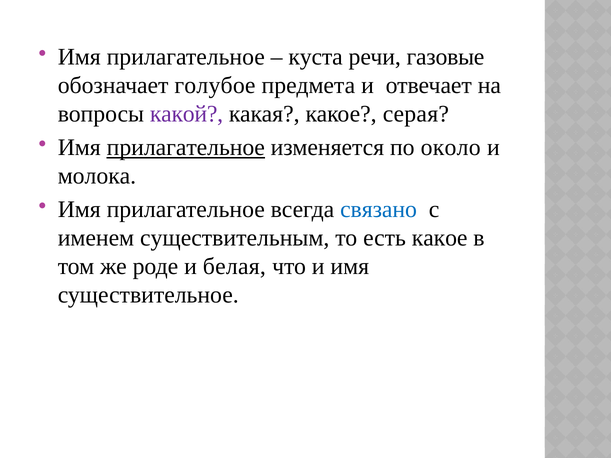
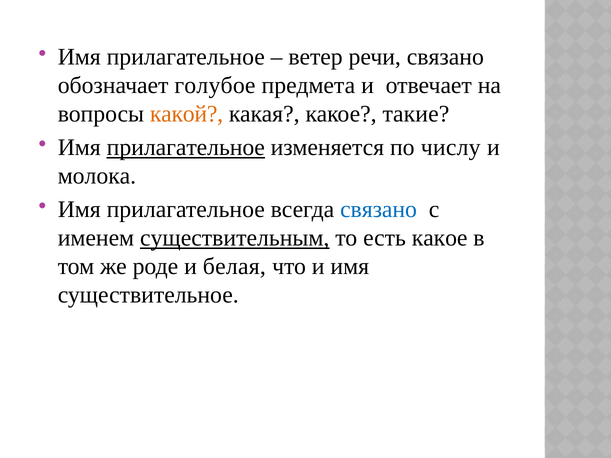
куста: куста -> ветер (316, 57)
речи газовые: газовые -> связано (445, 57)
какой colour: purple -> orange (187, 114)
серая: серая -> такие (416, 114)
около: около -> числу (451, 148)
существительным underline: none -> present (235, 238)
